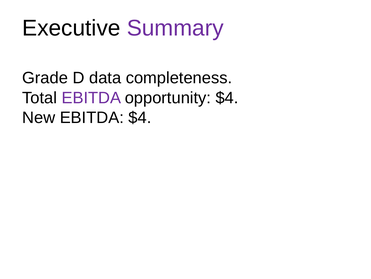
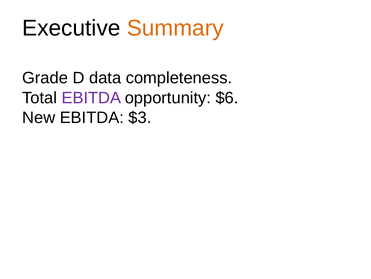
Summary colour: purple -> orange (175, 28)
opportunity $4: $4 -> $6 (227, 98)
EBITDA $4: $4 -> $3 (140, 117)
